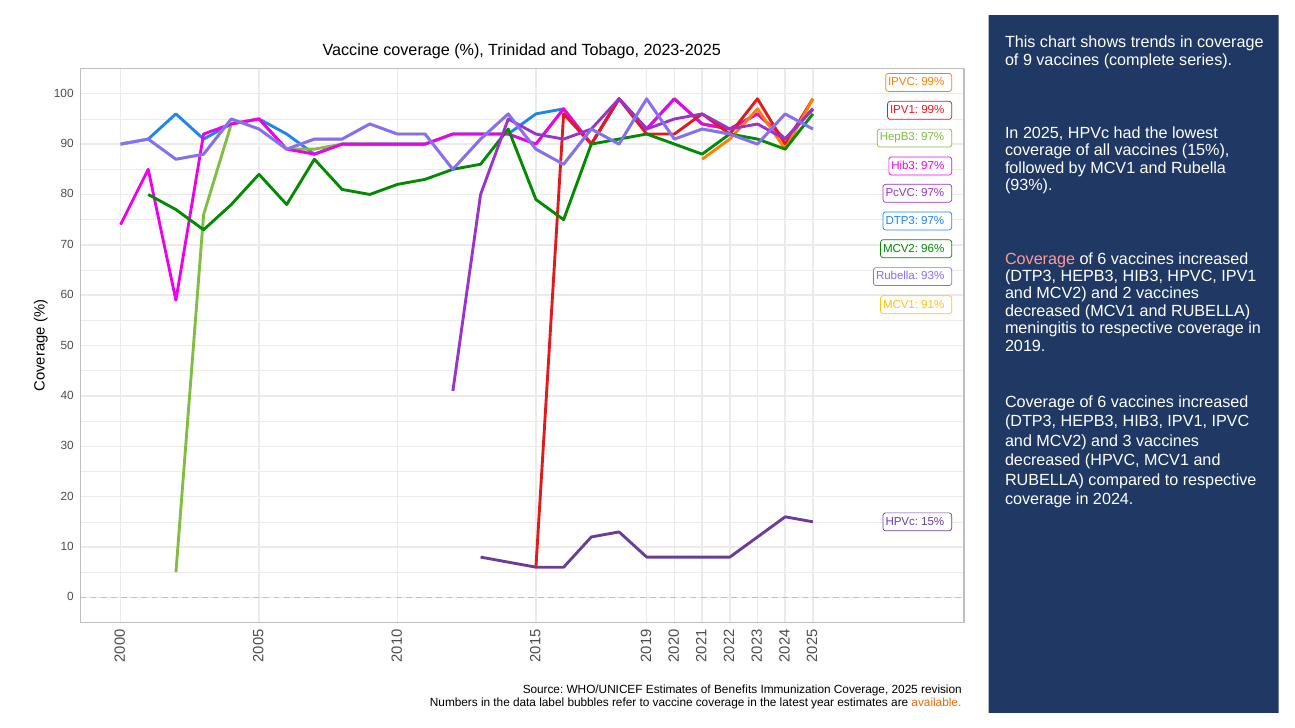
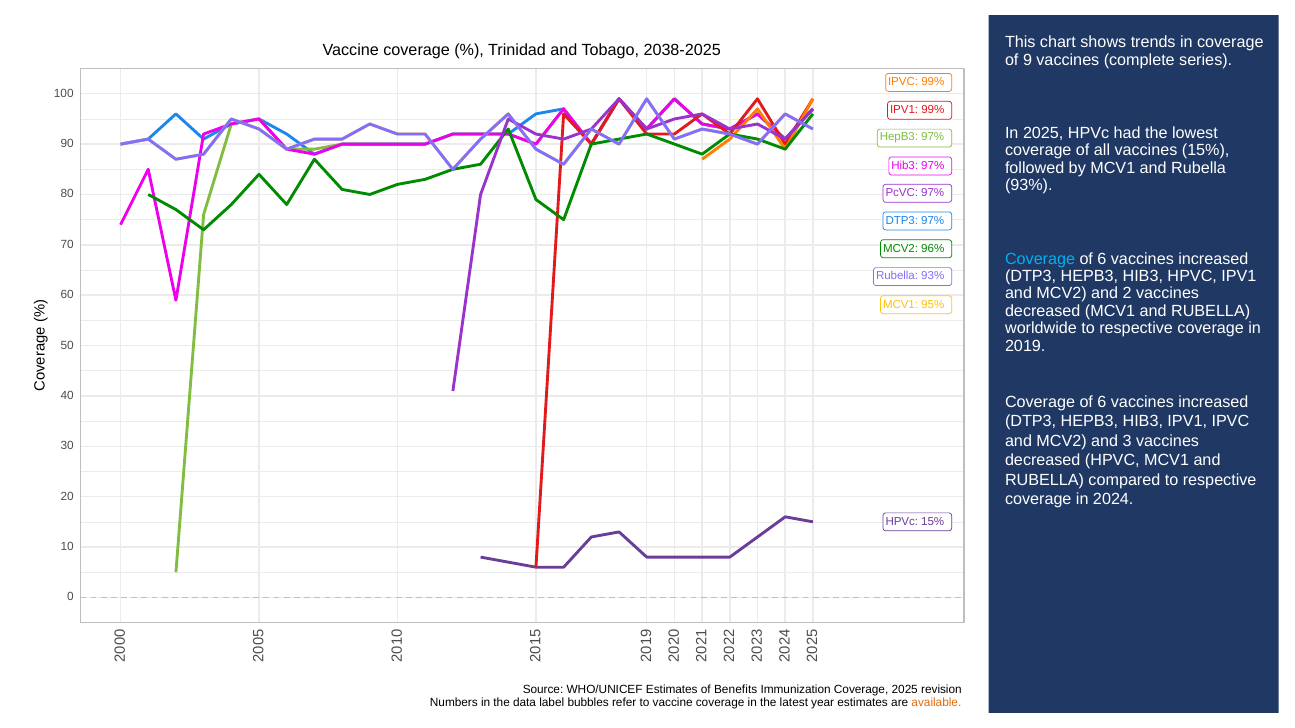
2023-2025: 2023-2025 -> 2038-2025 (682, 50)
Coverage colour: pink -> light blue (1040, 259)
91%: 91% -> 95% (933, 304)
meningitis: meningitis -> worldwide (1041, 329)
